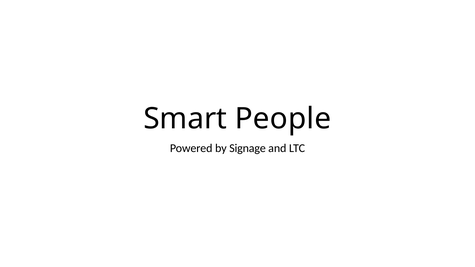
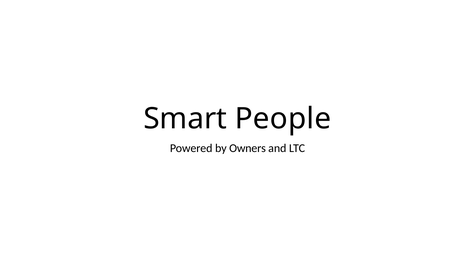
Signage: Signage -> Owners (248, 148)
